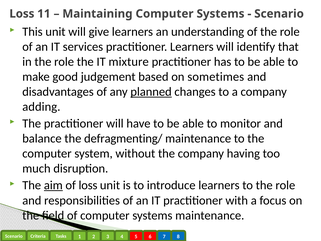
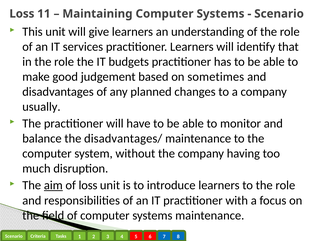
mixture: mixture -> budgets (129, 62)
planned underline: present -> none (151, 92)
adding: adding -> usually (41, 107)
defragmenting/: defragmenting/ -> disadvantages/ (123, 138)
